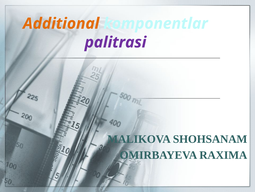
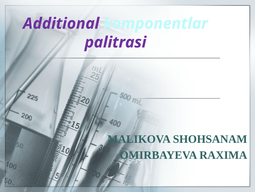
Additional colour: orange -> purple (61, 23)
